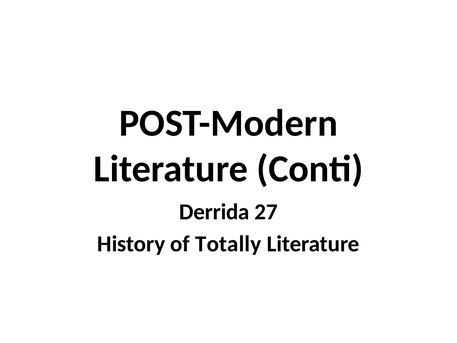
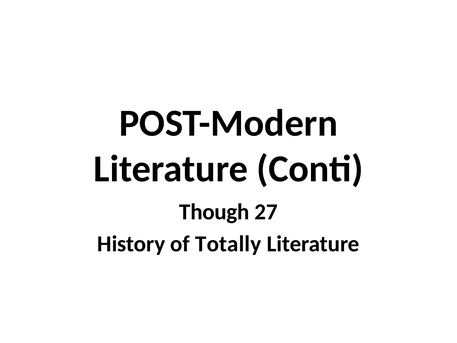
Derrida: Derrida -> Though (214, 212)
